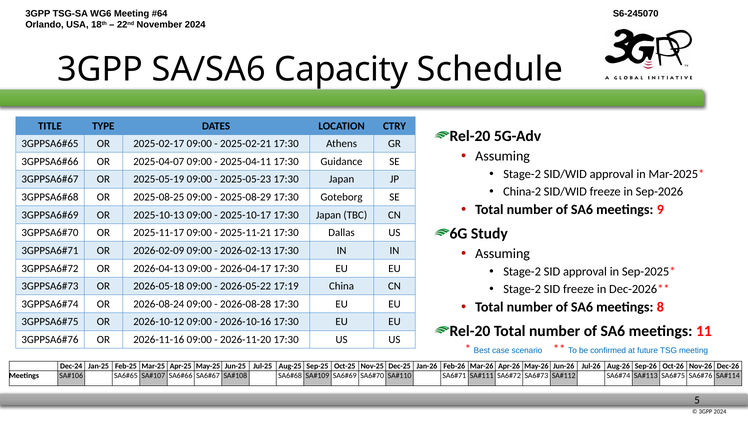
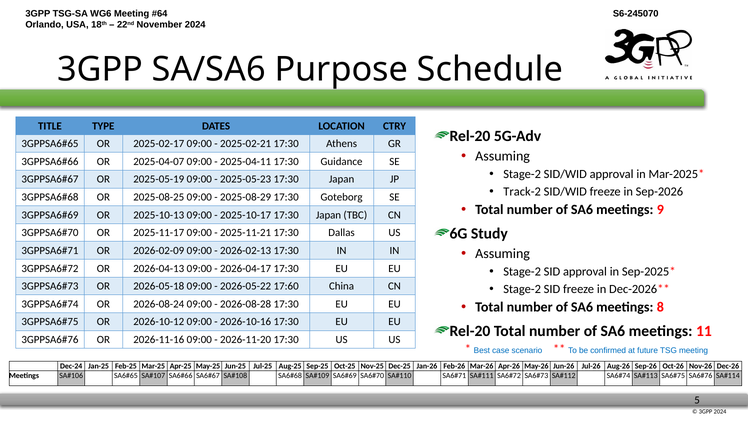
Capacity: Capacity -> Purpose (341, 70)
China-2: China-2 -> Track-2 (522, 191)
17:19: 17:19 -> 17:60 (286, 286)
